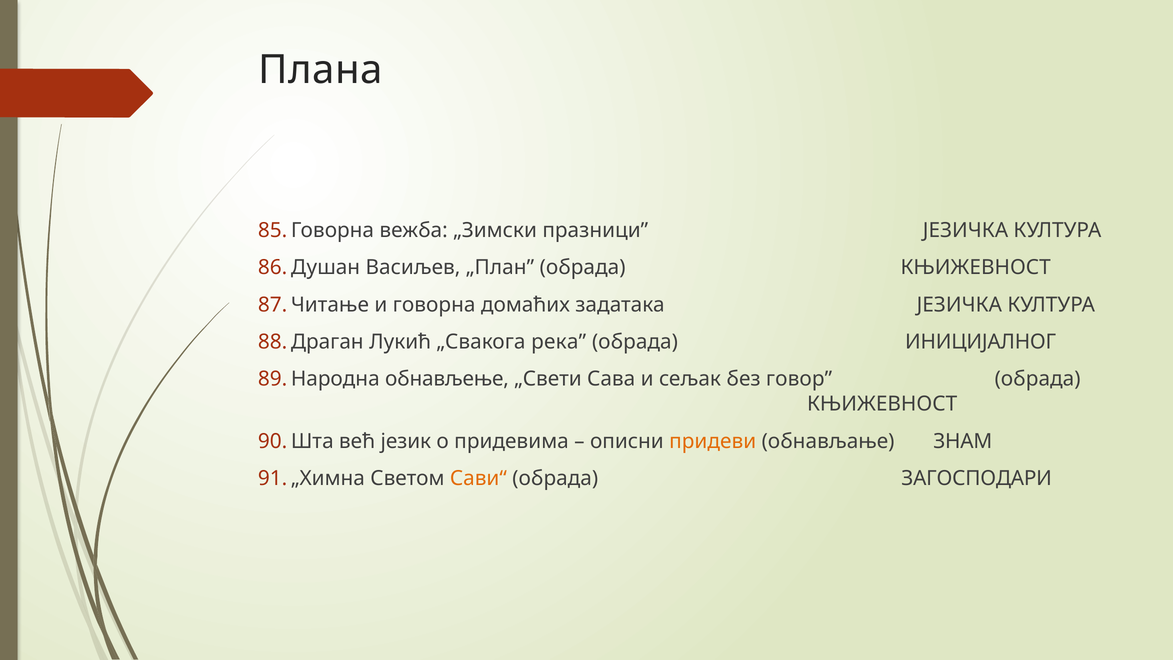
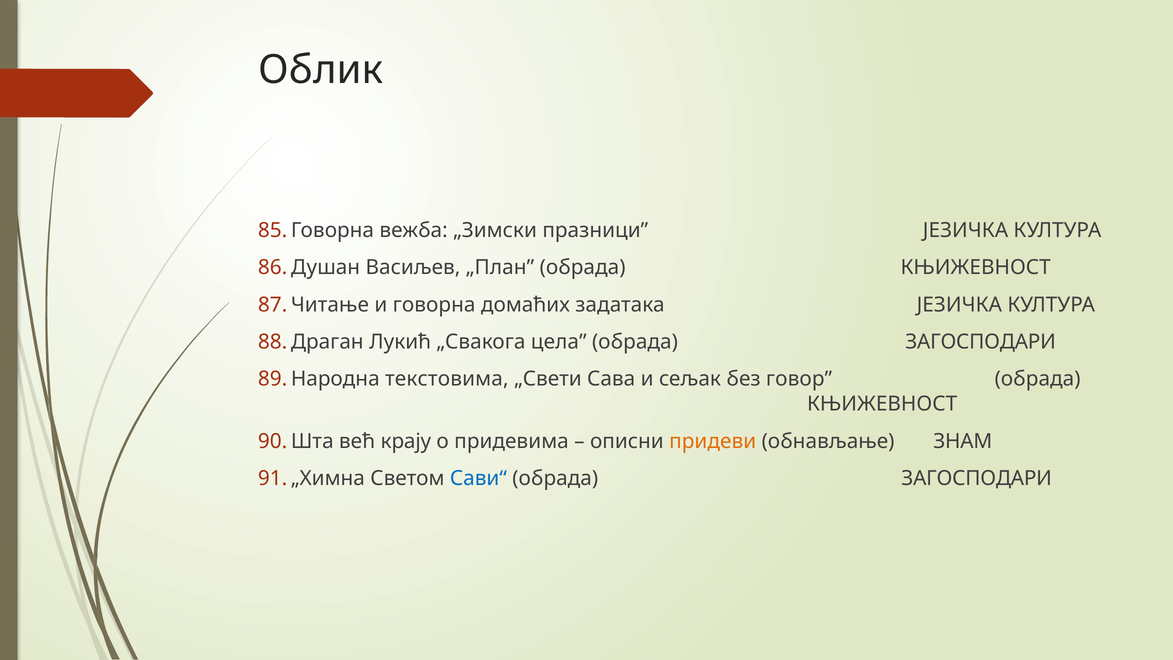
Плана: Плана -> Облик (321, 70)
река: река -> цела (559, 342)
ИНИЦИЈАЛНОГ: ИНИЦИЈАЛНОГ -> ЗАГОСПОДАРИ (981, 342)
обнављење: обнављење -> текстовима (447, 379)
језик: језик -> крају (406, 441)
Сави“ colour: orange -> blue (478, 478)
